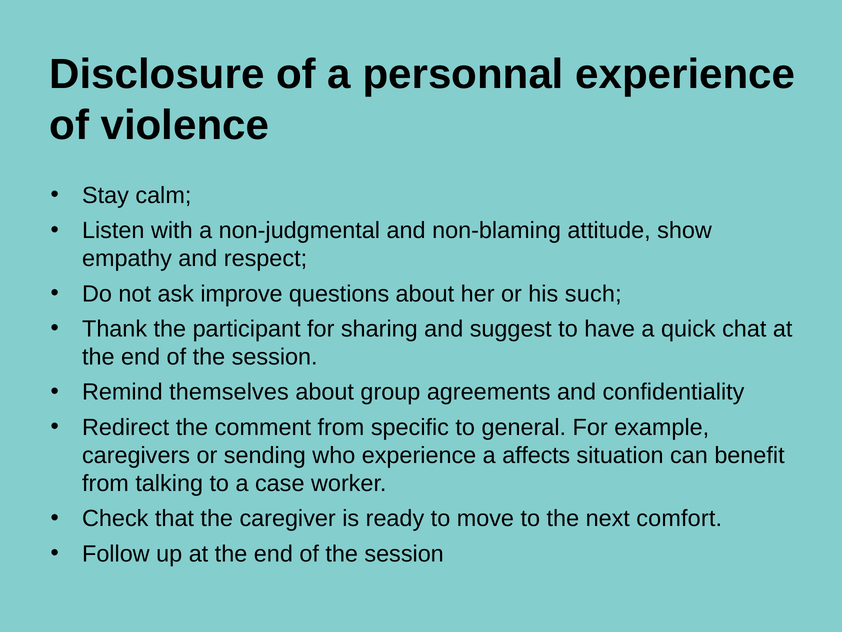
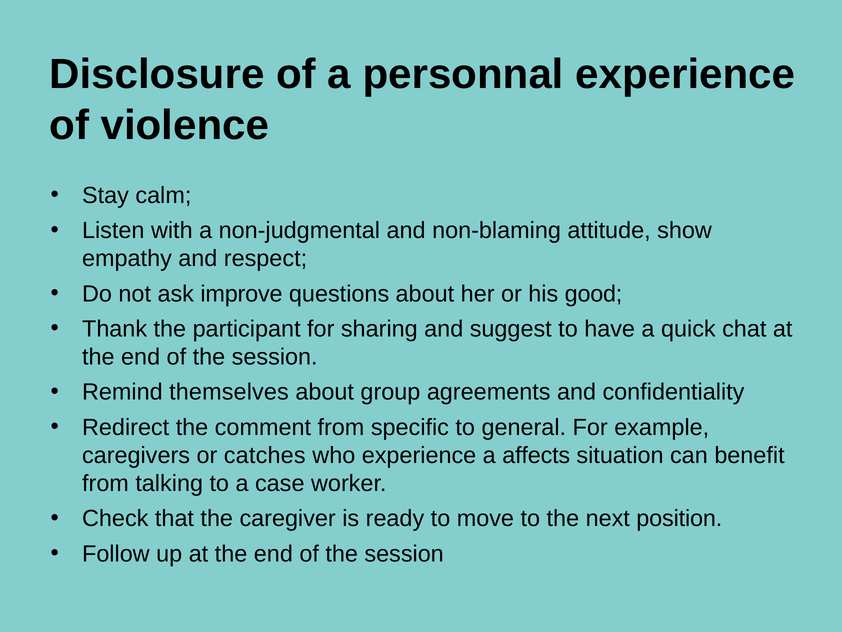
such: such -> good (594, 294)
sending: sending -> catches (265, 455)
comfort: comfort -> position (679, 518)
